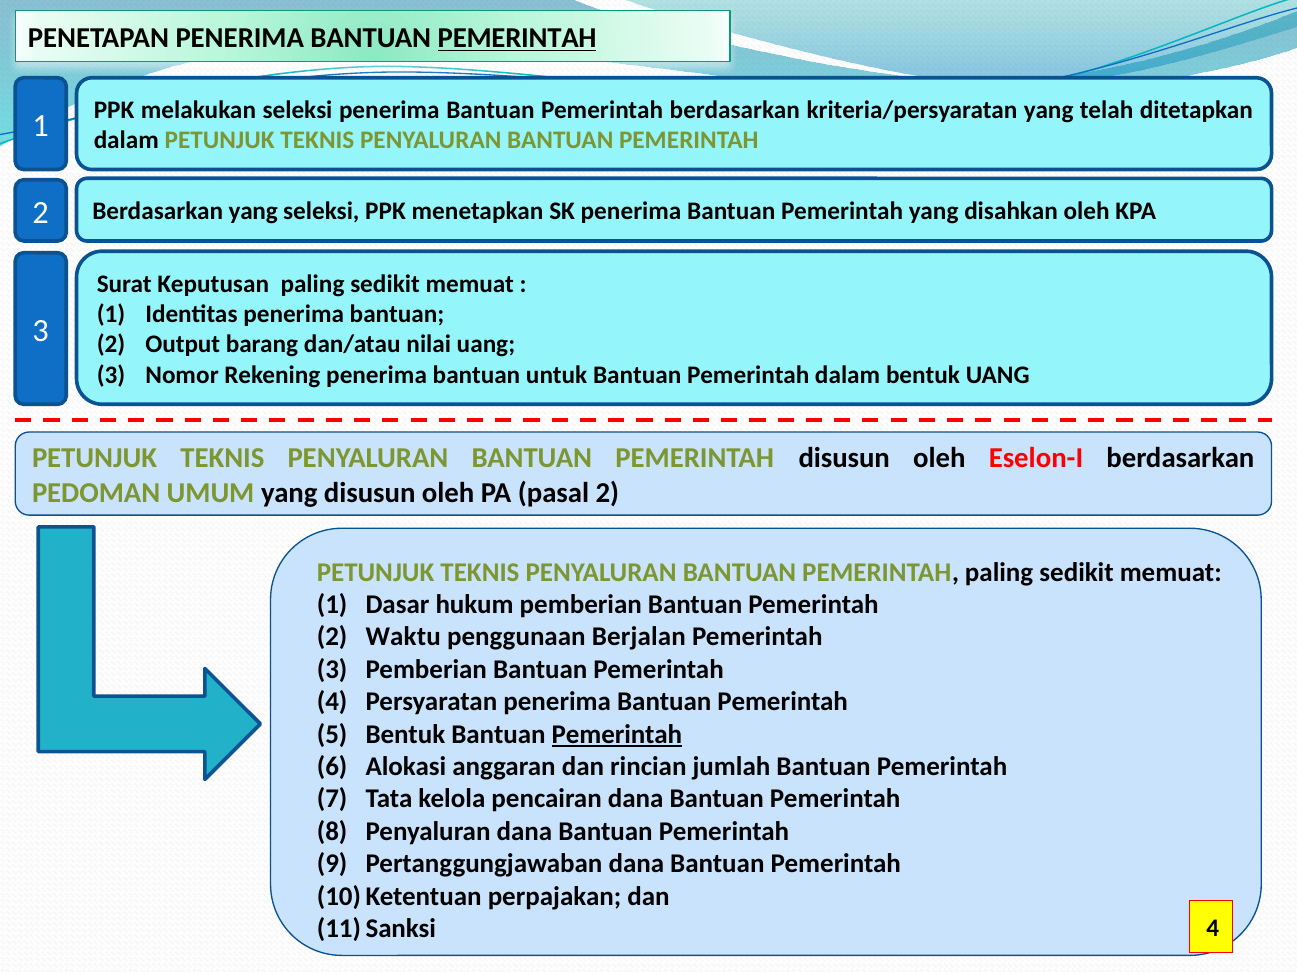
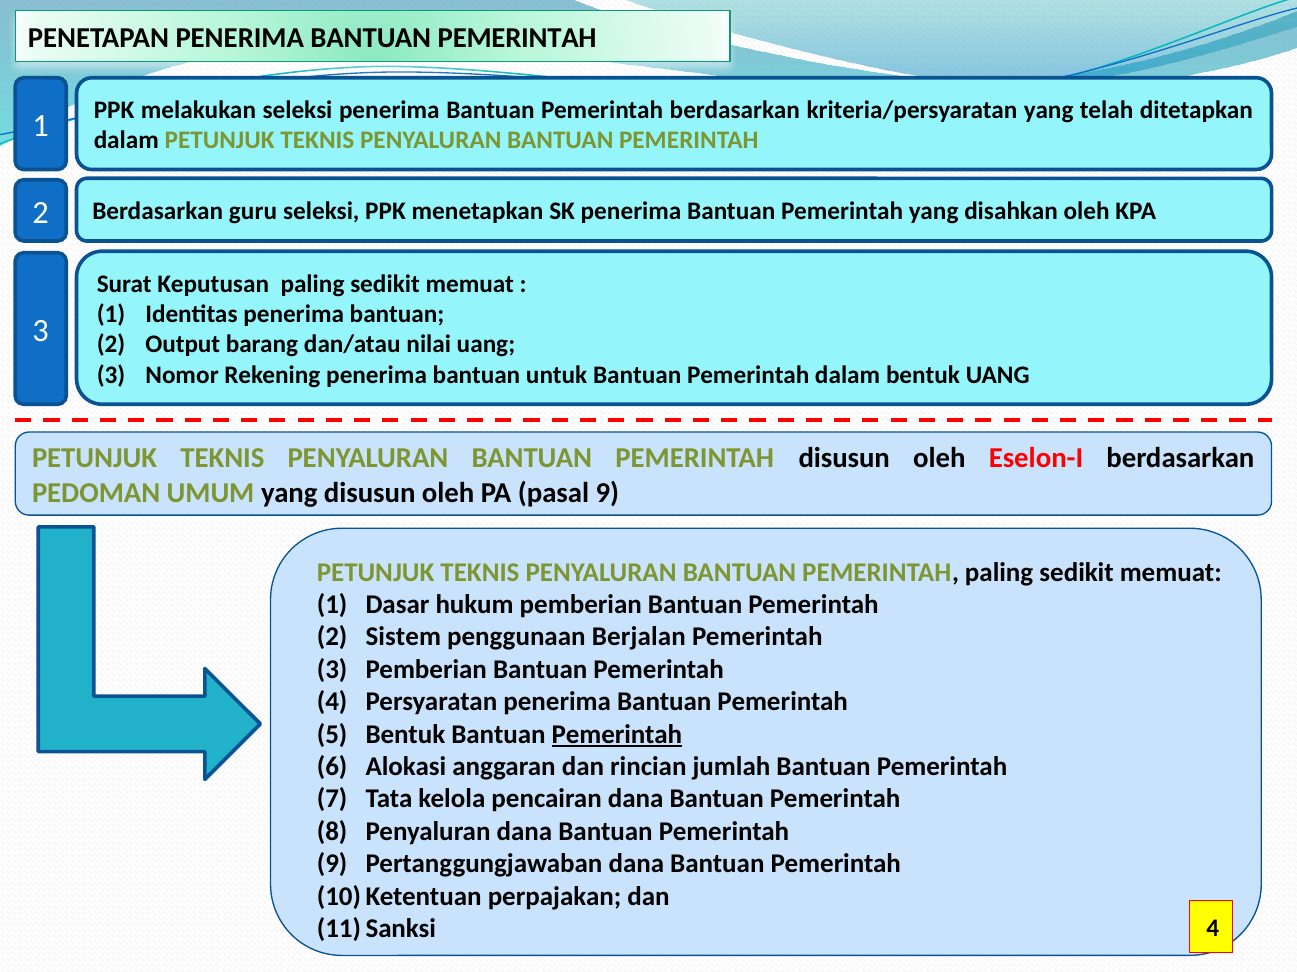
PEMERINTAH underline: present -> none (517, 38)
Berdasarkan yang: yang -> guru (253, 212)
pasal 2: 2 -> 9 (607, 493)
Waktu: Waktu -> Sistem (403, 638)
